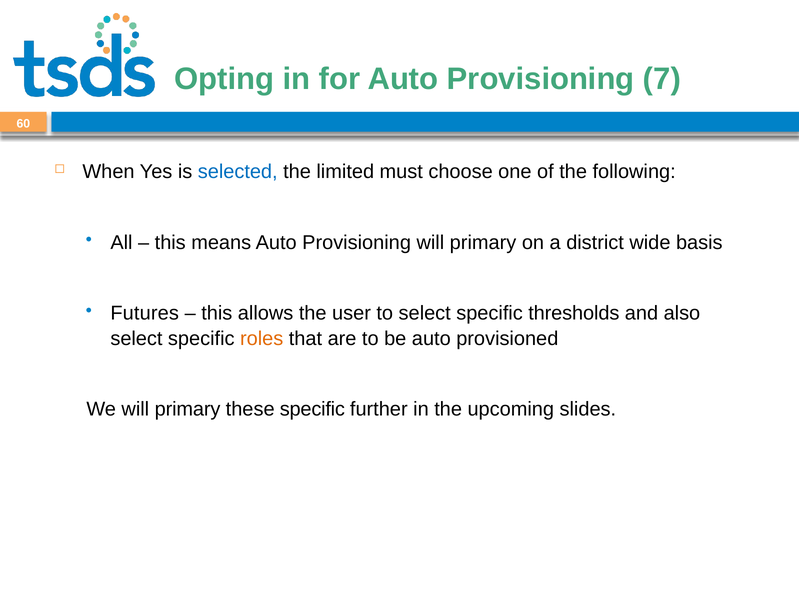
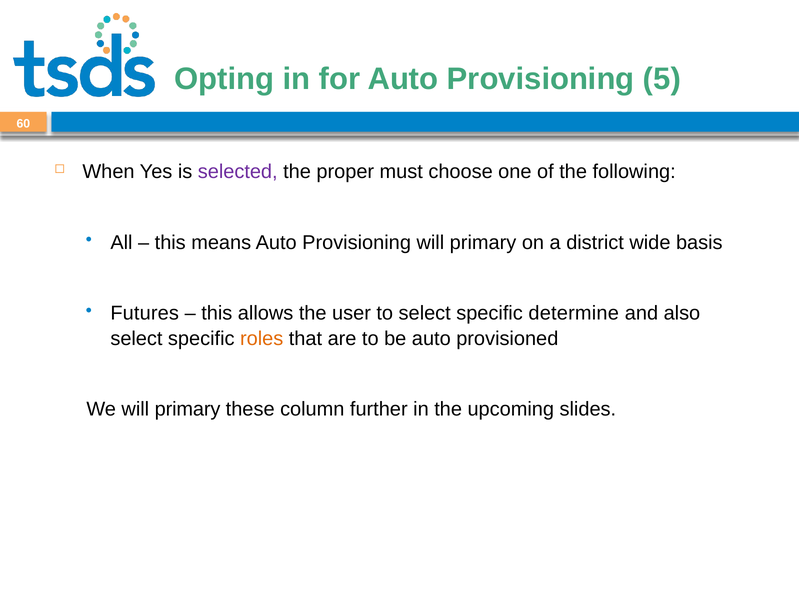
7: 7 -> 5 (662, 79)
selected colour: blue -> purple (238, 172)
limited: limited -> proper (345, 172)
thresholds: thresholds -> determine (574, 313)
these specific: specific -> column (312, 410)
